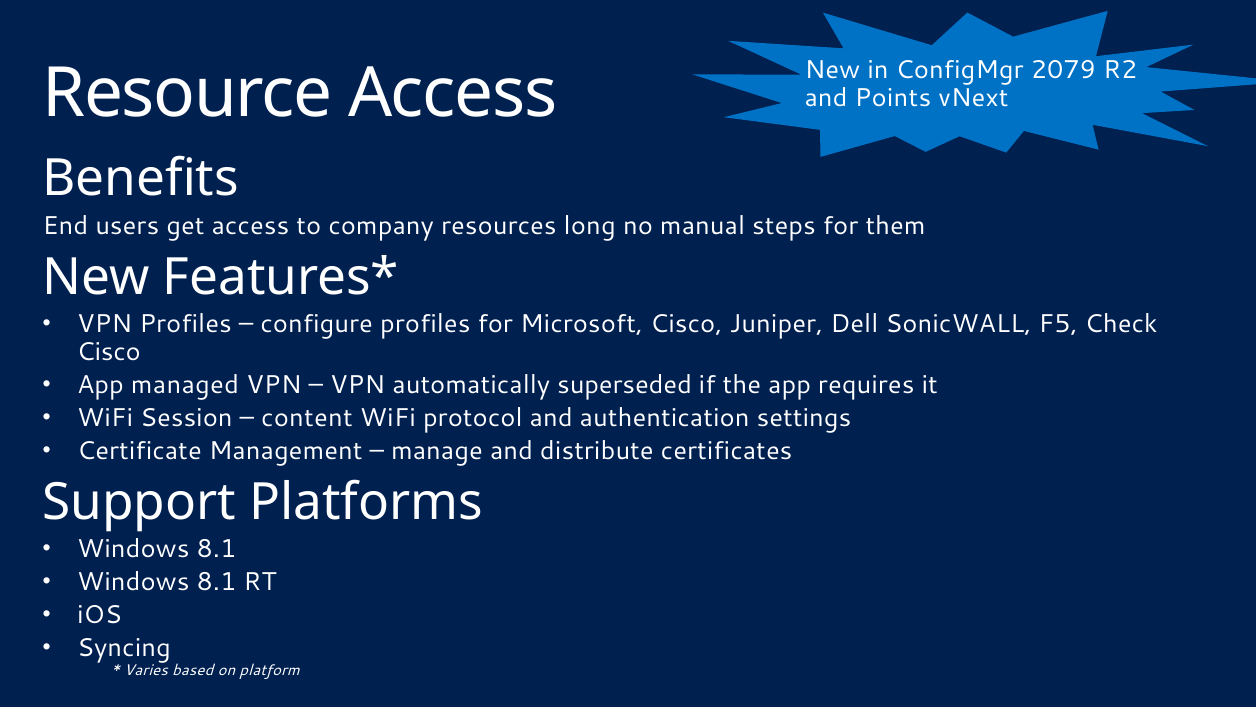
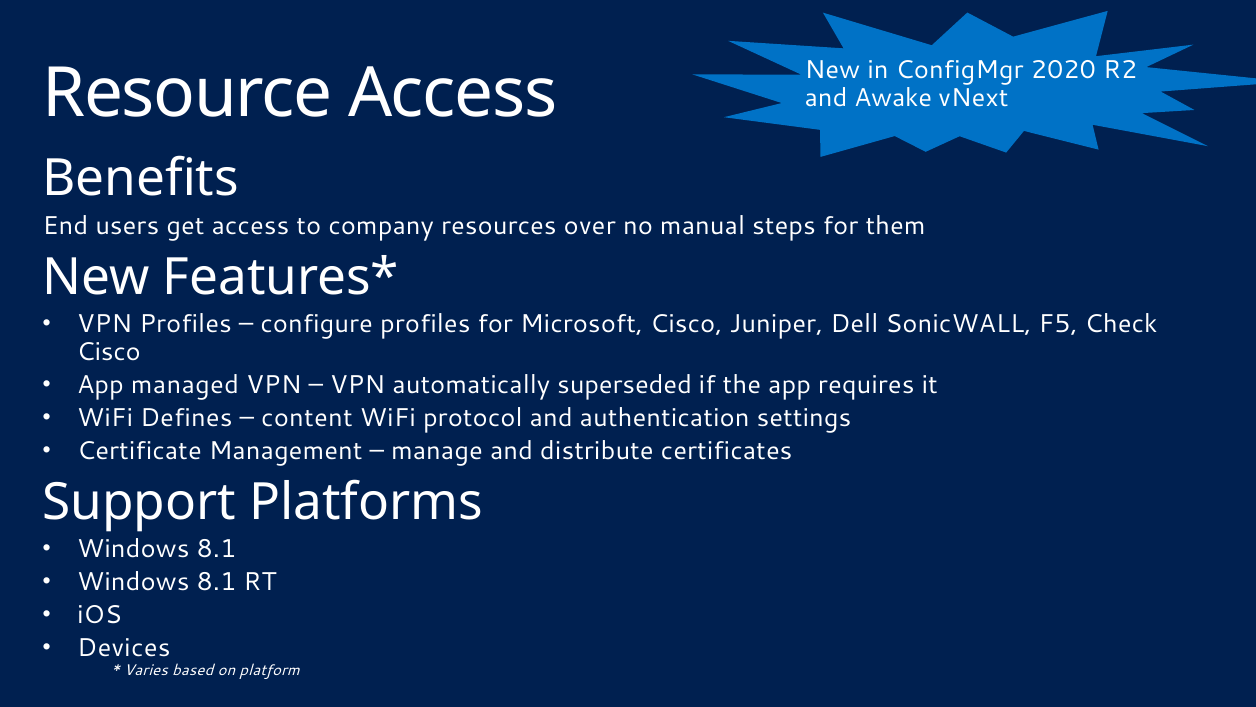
2079: 2079 -> 2020 (1063, 70)
Points: Points -> Awake (893, 98)
long: long -> over (590, 226)
Session: Session -> Defines (186, 417)
Syncing: Syncing -> Devices (124, 647)
